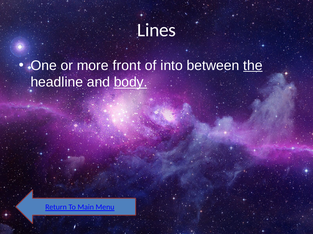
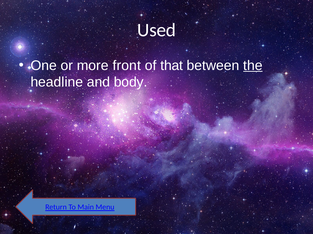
Lines: Lines -> Used (157, 30)
into: into -> that (172, 66)
body underline: present -> none (131, 82)
